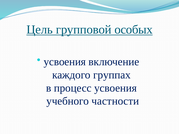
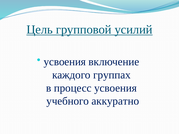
особых: особых -> усилий (134, 30)
частности: частности -> аккуратно (115, 101)
